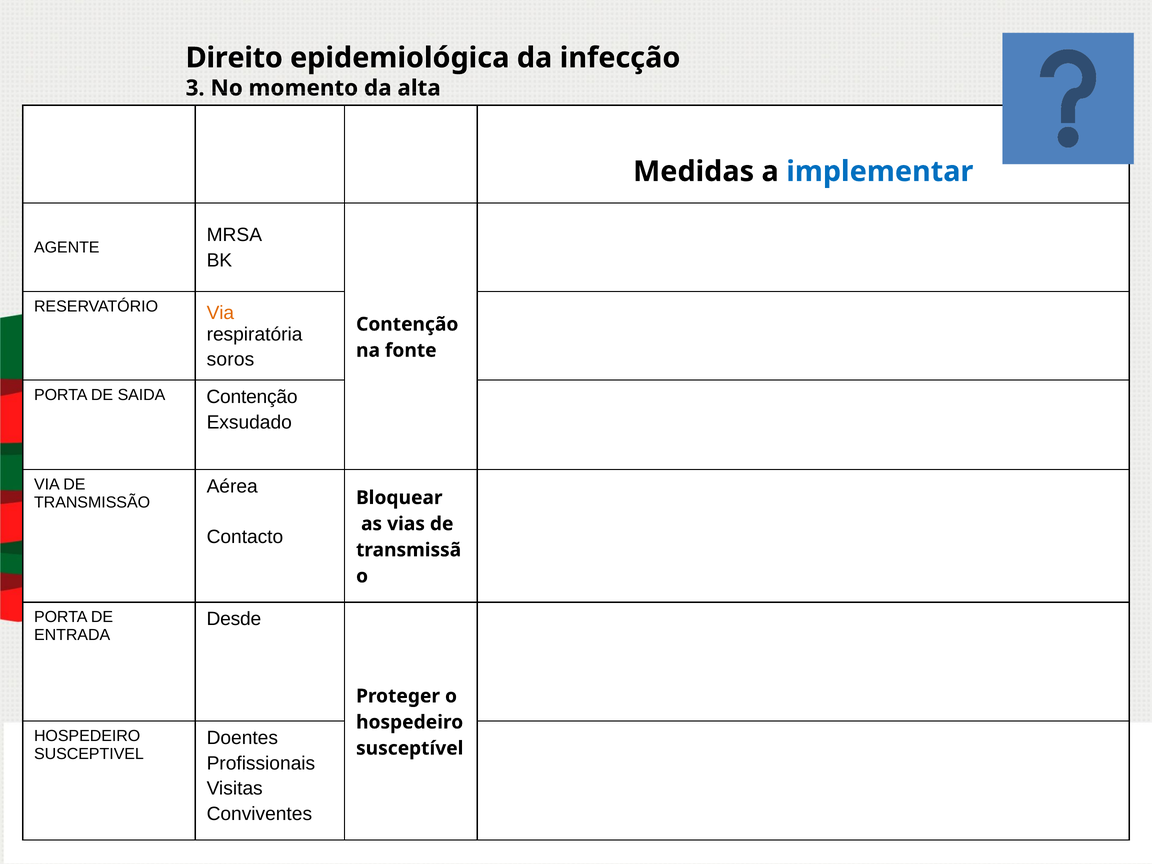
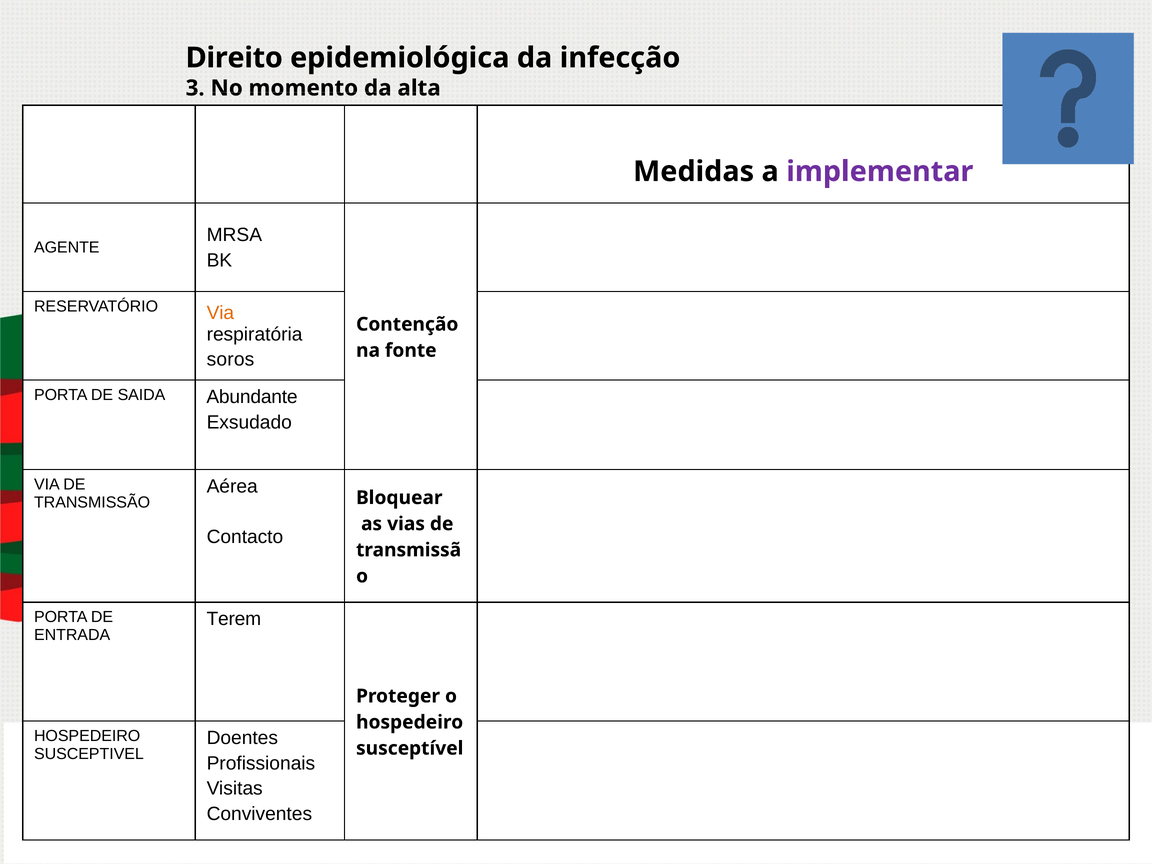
implementar colour: blue -> purple (880, 172)
SAIDA Contenção: Contenção -> Abundante (252, 397)
Desde: Desde -> Terem (234, 619)
